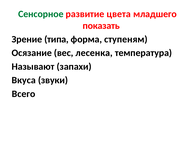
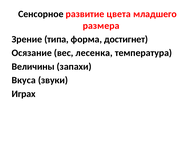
Сенсорное colour: green -> black (41, 14)
показать: показать -> размера (101, 26)
ступеням: ступеням -> достигнет (126, 39)
Называют: Называют -> Величины (33, 67)
Всего: Всего -> Играх (24, 94)
